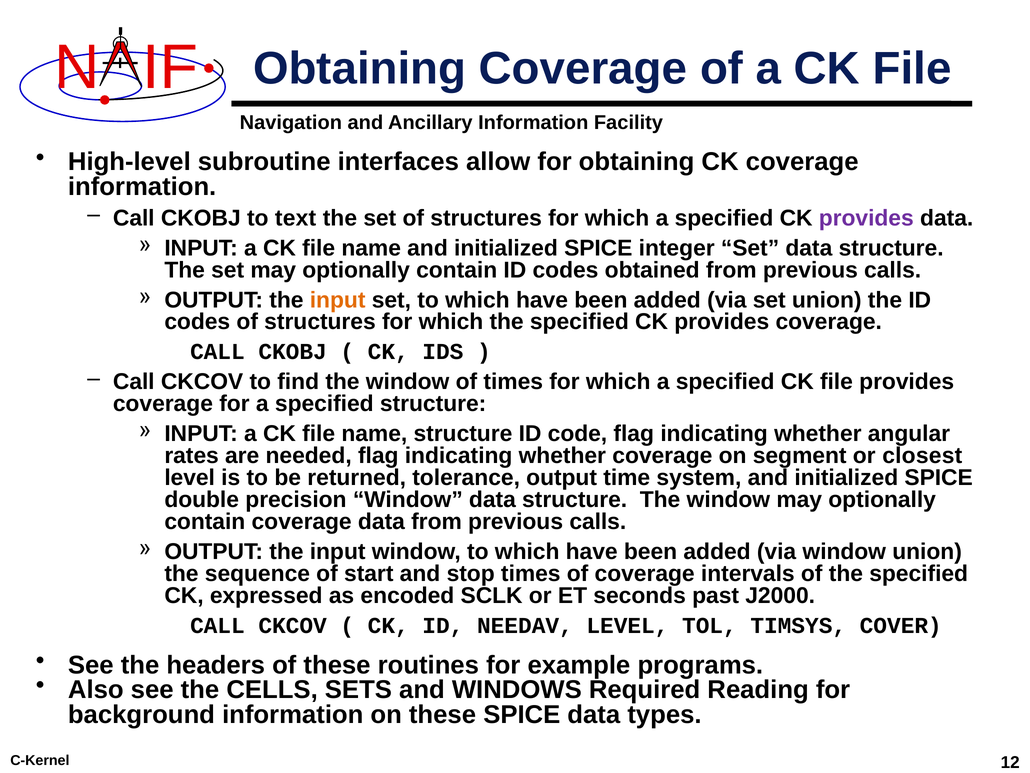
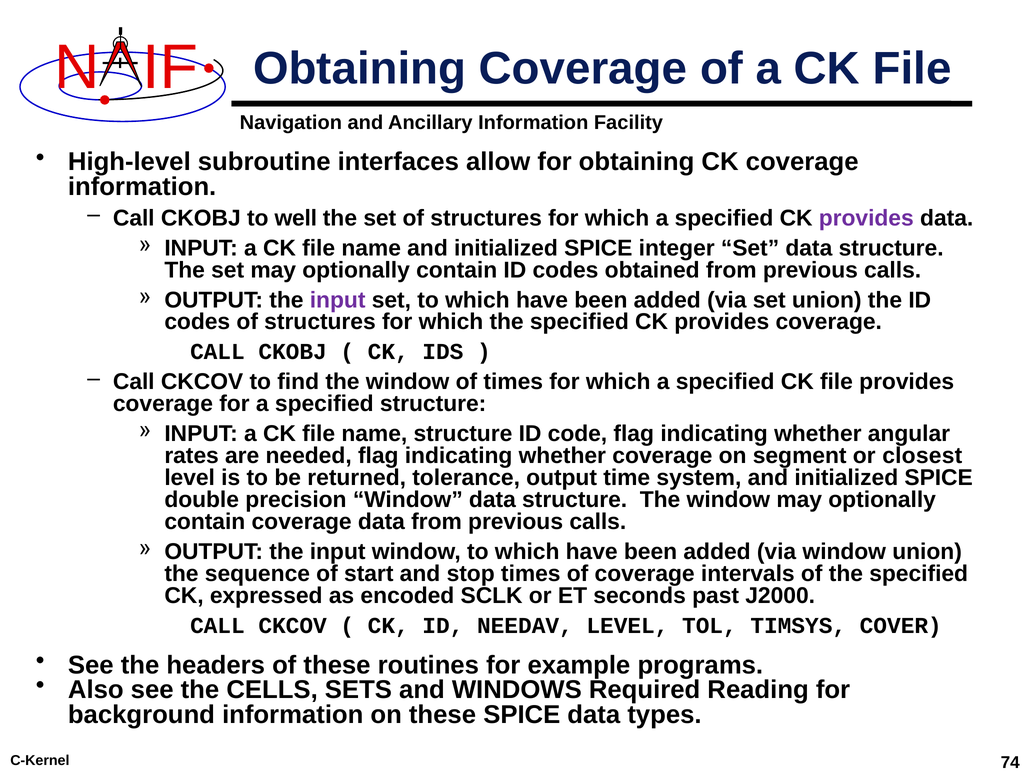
text: text -> well (296, 218)
input colour: orange -> purple (338, 300)
12: 12 -> 74 (1010, 762)
